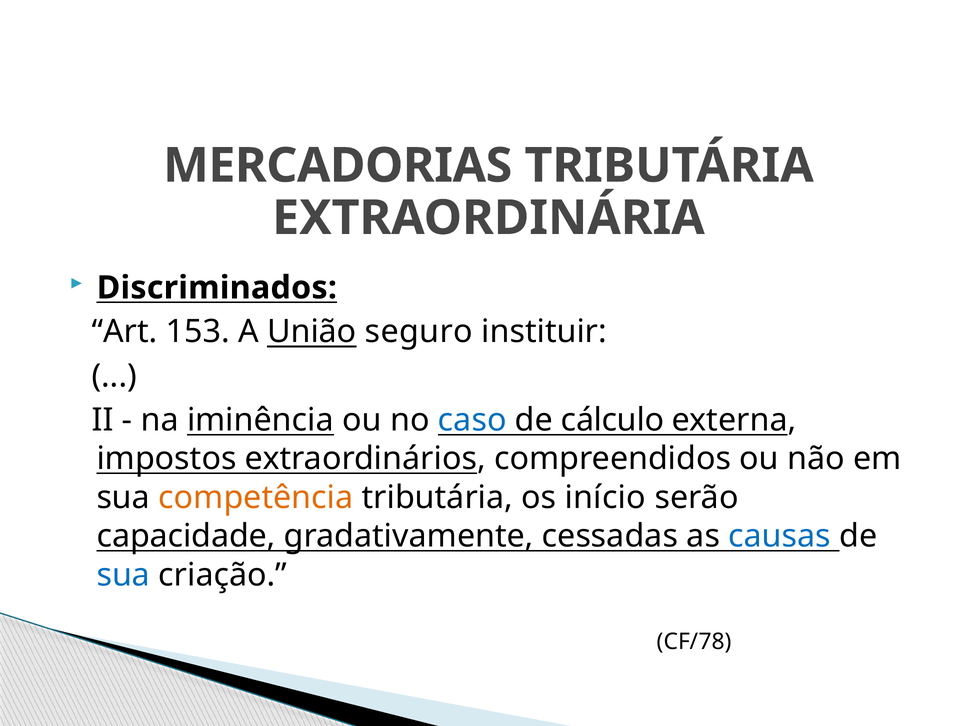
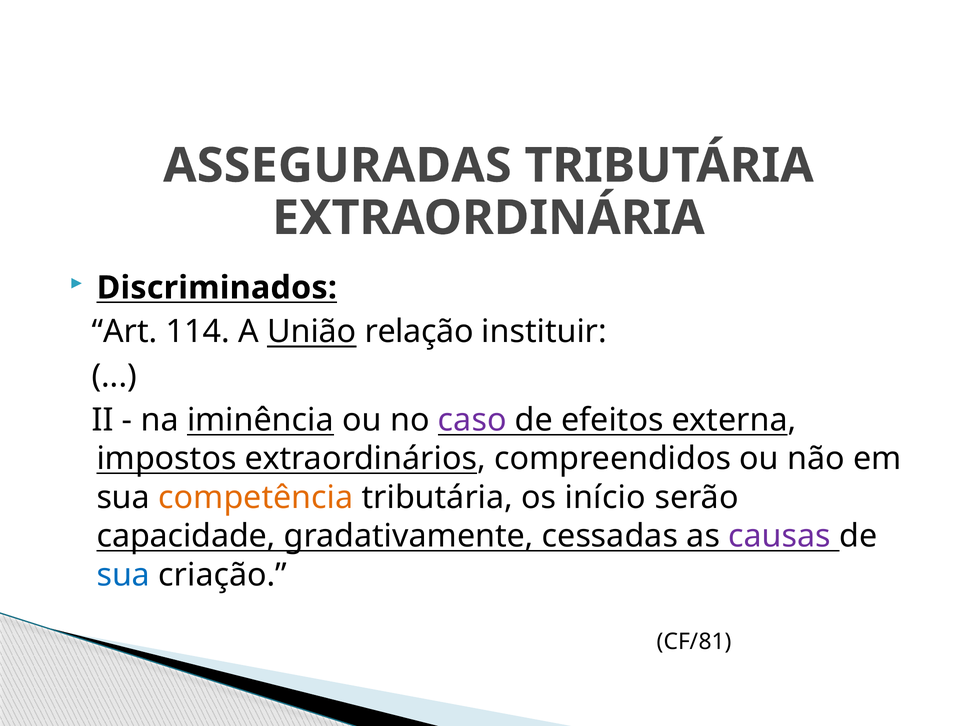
MERCADORIAS: MERCADORIAS -> ASSEGURADAS (337, 166)
153: 153 -> 114 (198, 332)
seguro: seguro -> relação (419, 332)
caso colour: blue -> purple (472, 420)
cálculo: cálculo -> efeitos (612, 420)
causas colour: blue -> purple (780, 536)
CF/78: CF/78 -> CF/81 (694, 641)
